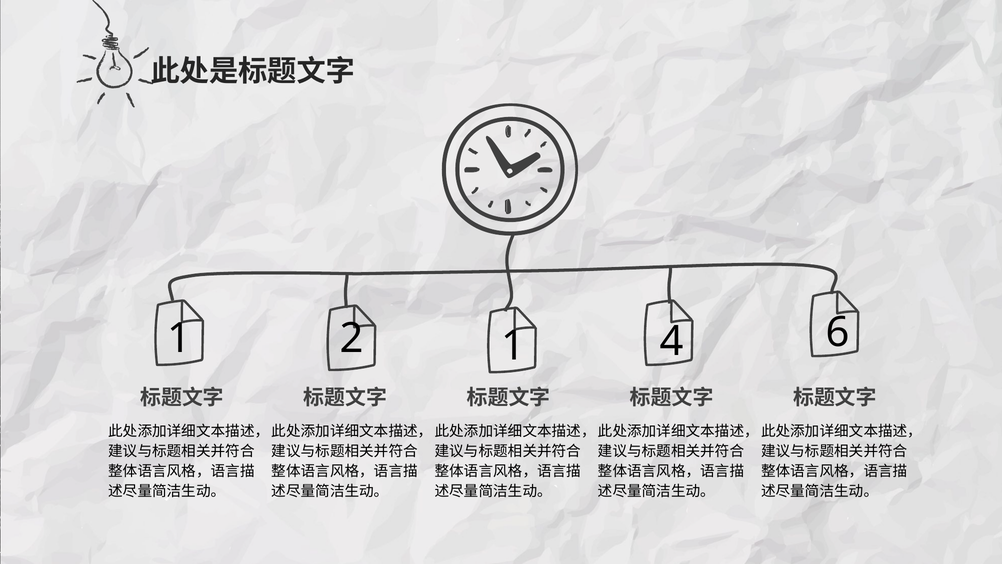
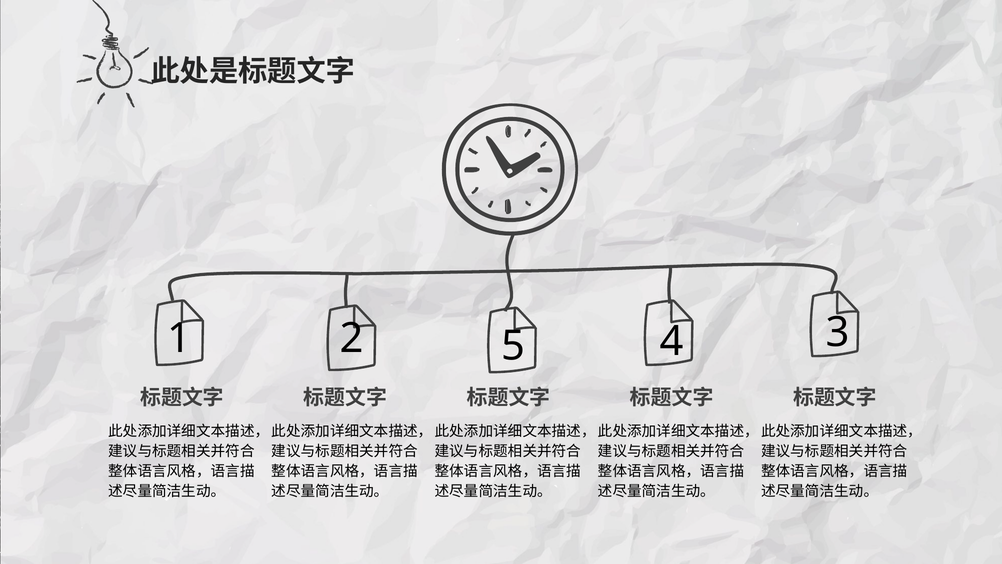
2 1: 1 -> 5 (513, 346)
6: 6 -> 3 (838, 332)
